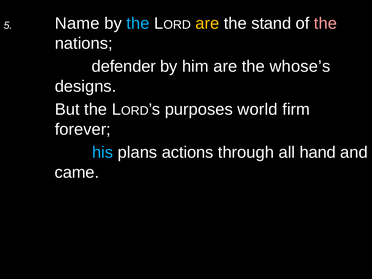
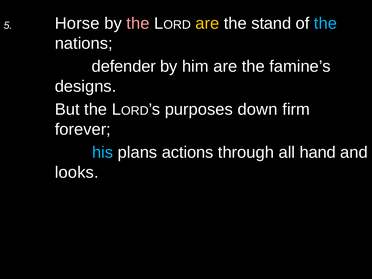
Name: Name -> Horse (77, 24)
the colour: light blue -> pink (138, 24)
the colour: pink -> light blue (325, 24)
whose’s: whose’s -> famine’s (300, 67)
world: world -> down (258, 110)
came: came -> looks (77, 172)
